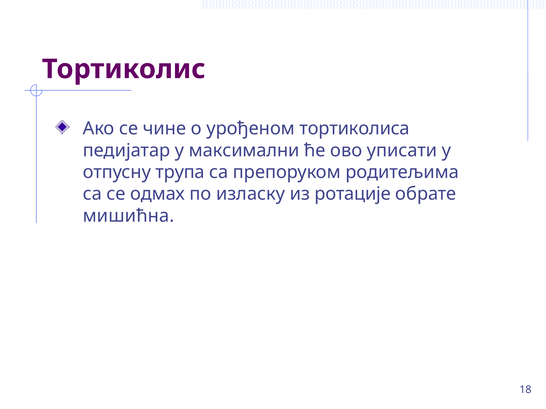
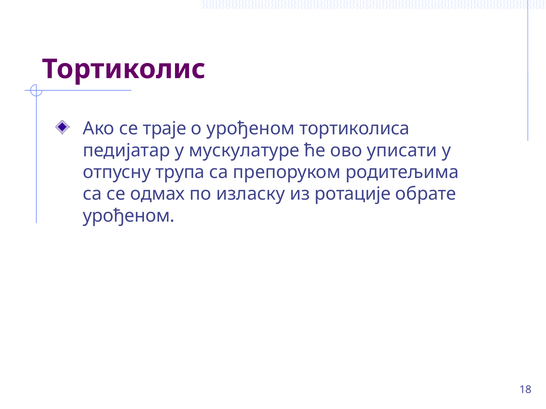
чине: чине -> траје (165, 129)
максимални: максимални -> мускулатуре (244, 151)
мишићна: мишићна -> урођеном (129, 216)
